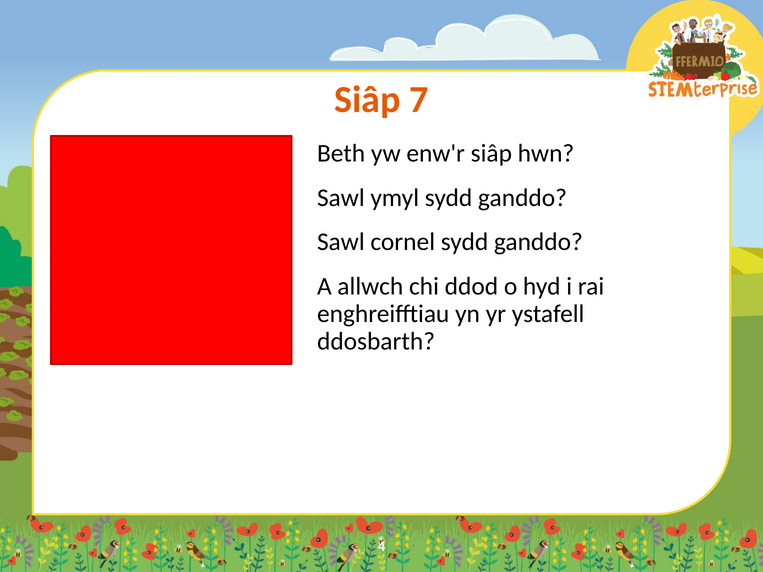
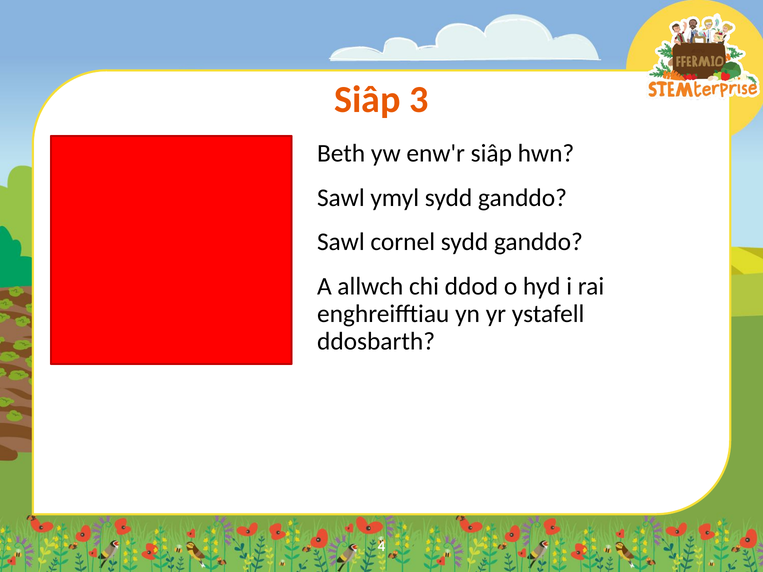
7: 7 -> 3 (419, 100)
